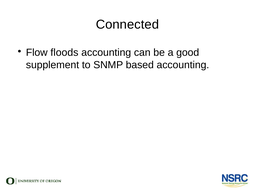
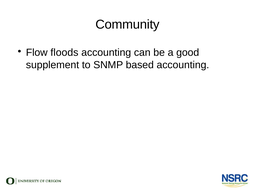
Connected: Connected -> Community (128, 24)
